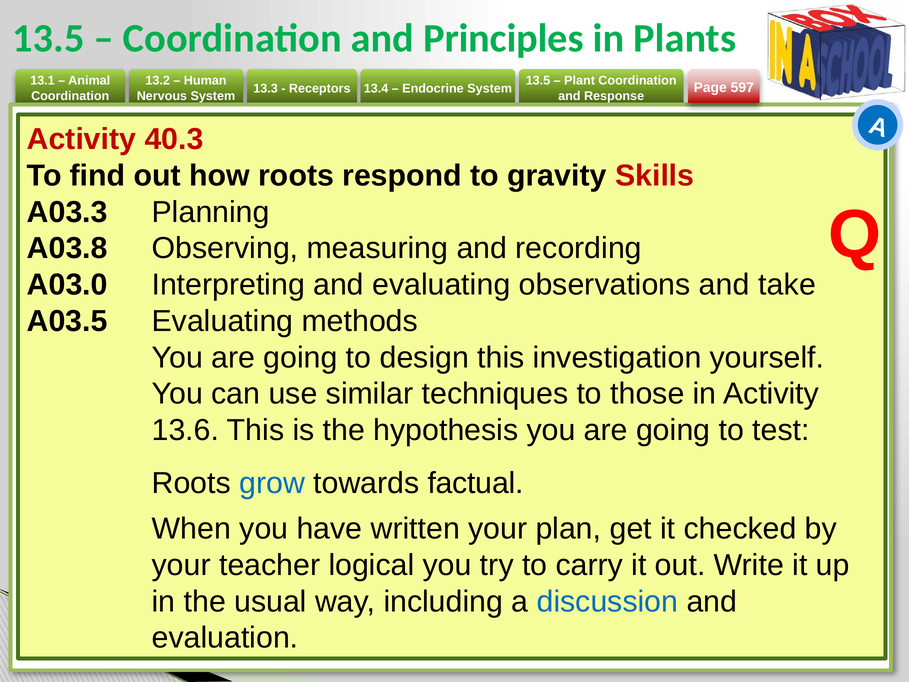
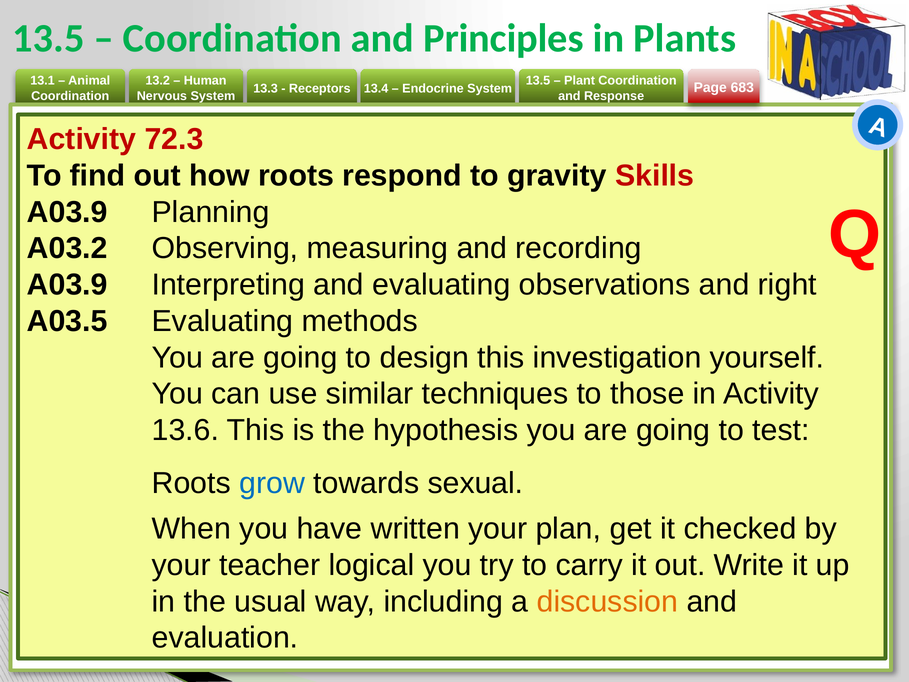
597: 597 -> 683 (742, 88)
40.3: 40.3 -> 72.3 (174, 139)
A03.3: A03.3 -> A03.9 (67, 212)
A03.8: A03.8 -> A03.2 (67, 248)
A03.0: A03.0 -> A03.9 (67, 285)
take: take -> right (787, 285)
factual: factual -> sexual (475, 483)
discussion colour: blue -> orange (607, 601)
